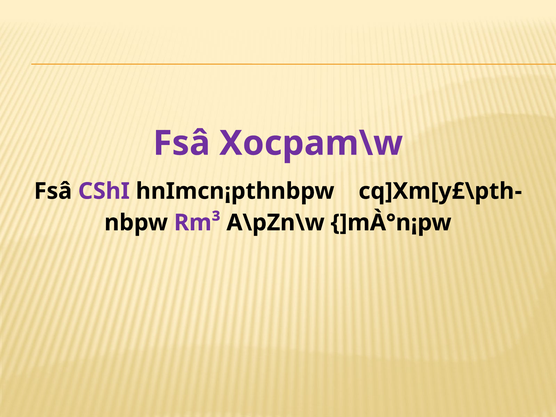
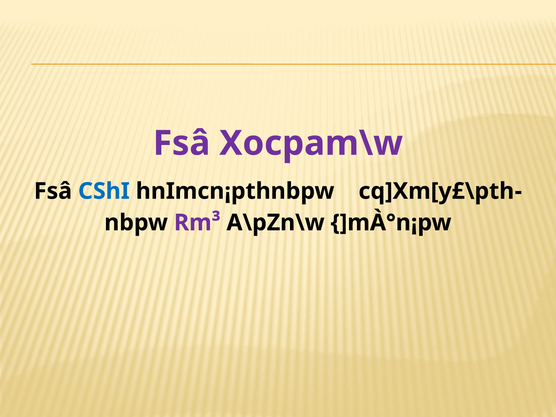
CShI colour: purple -> blue (104, 191)
